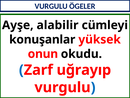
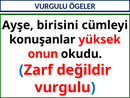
alabilir: alabilir -> birisini (58, 25)
uğrayıp: uğrayıp -> değildir (84, 70)
